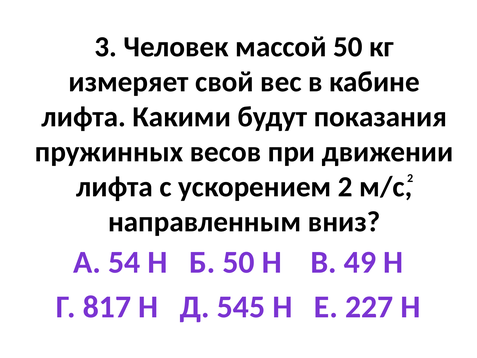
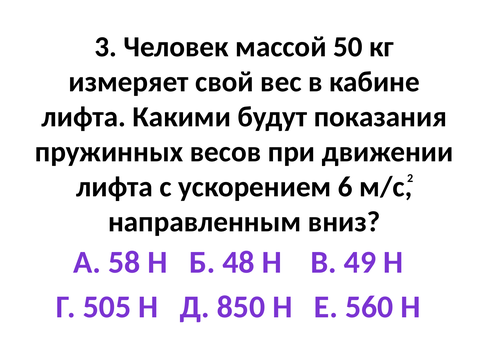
ускорением 2: 2 -> 6 (345, 187)
54: 54 -> 58 (124, 262)
Б 50: 50 -> 48 (238, 262)
817: 817 -> 505 (107, 307)
545: 545 -> 850 (241, 307)
227: 227 -> 560 (369, 307)
